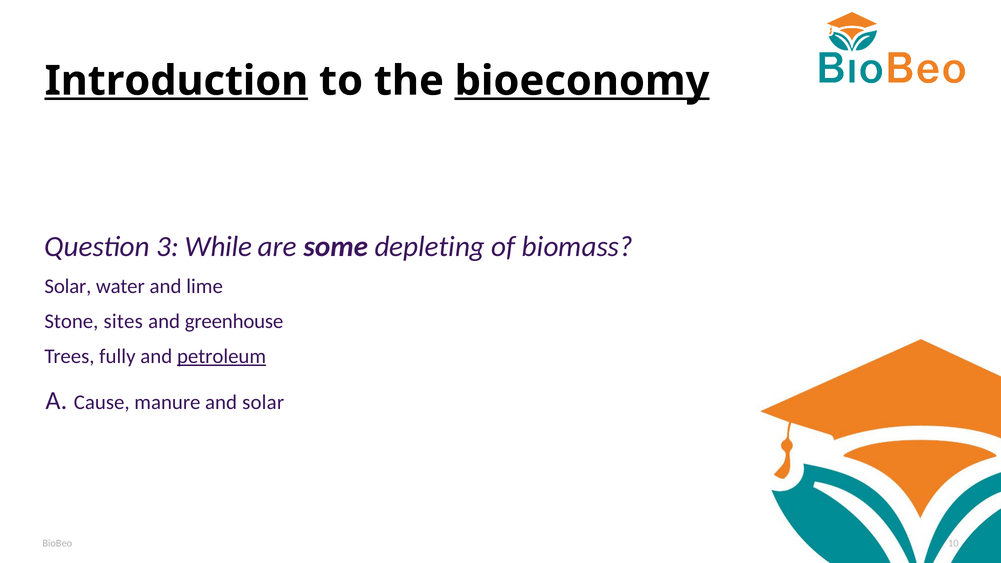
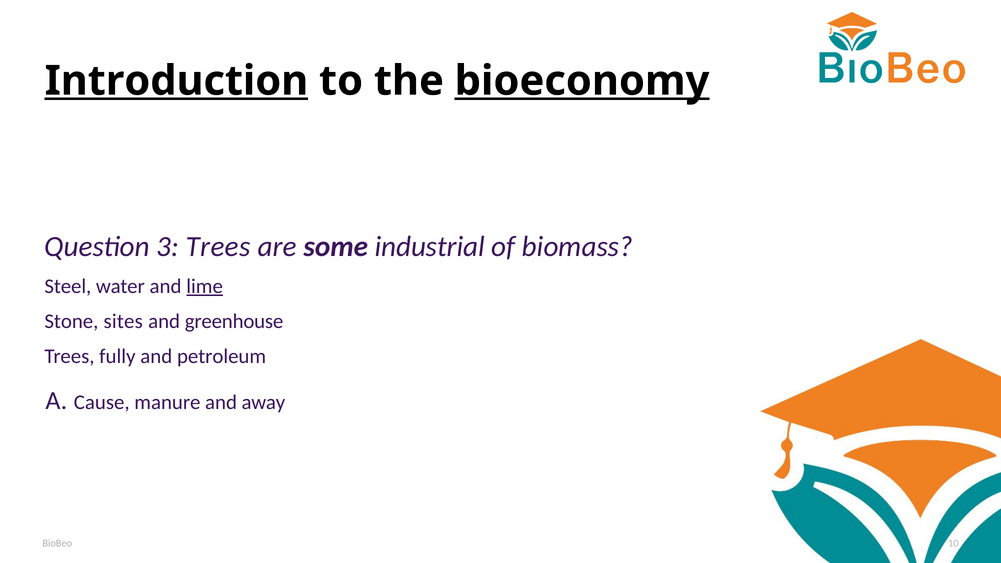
3 While: While -> Trees (218, 247)
depleting: depleting -> industrial (430, 247)
Solar: Solar -> Steel (68, 286)
lime underline: none -> present (205, 286)
petroleum underline: present -> none (222, 356)
and solar: solar -> away (263, 402)
